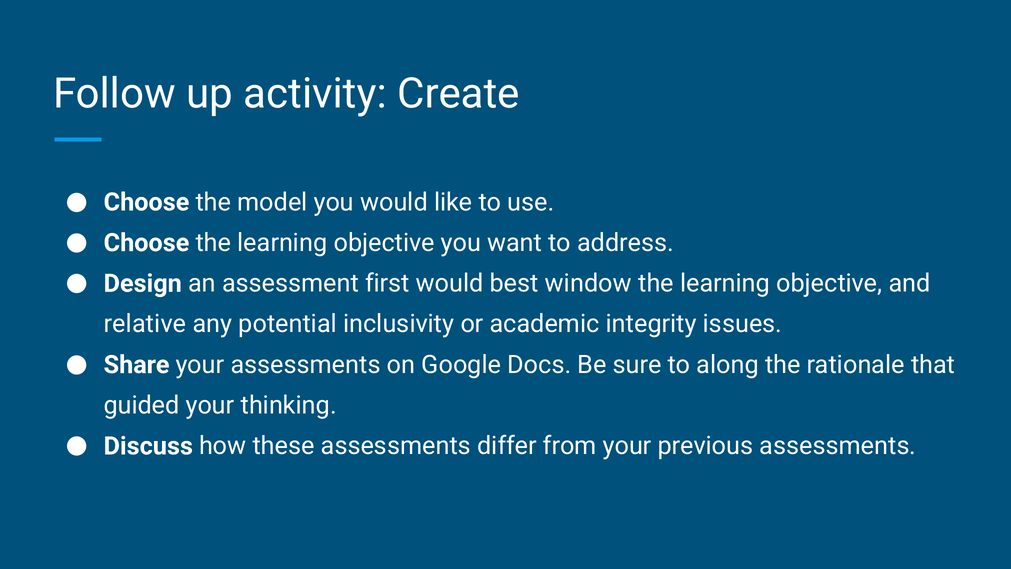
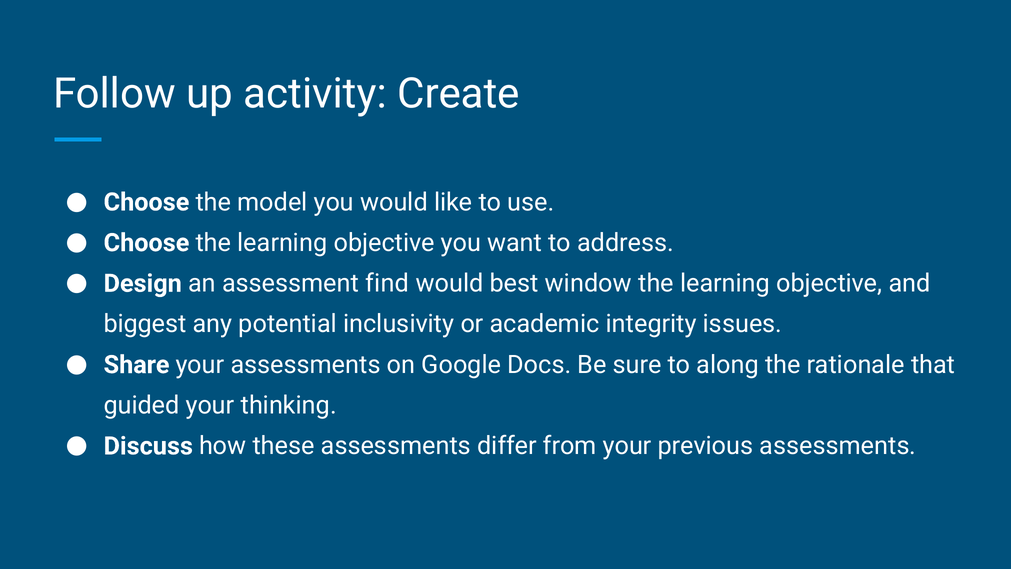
first: first -> find (387, 283)
relative: relative -> biggest (145, 324)
